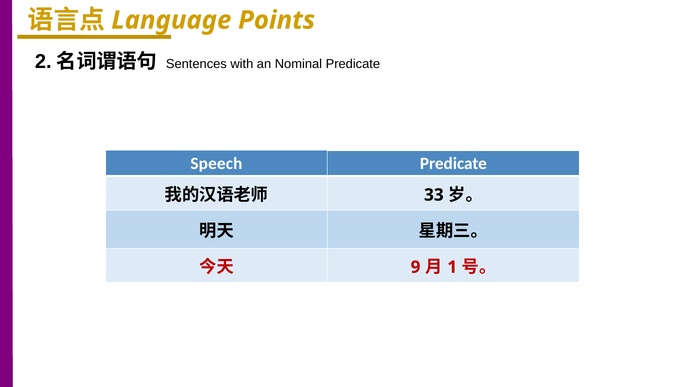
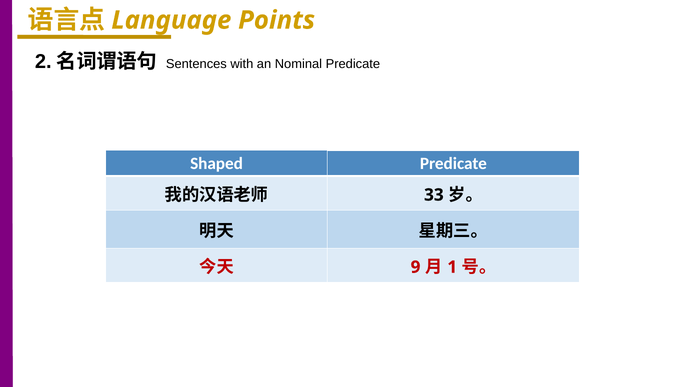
Speech: Speech -> Shaped (217, 164)
